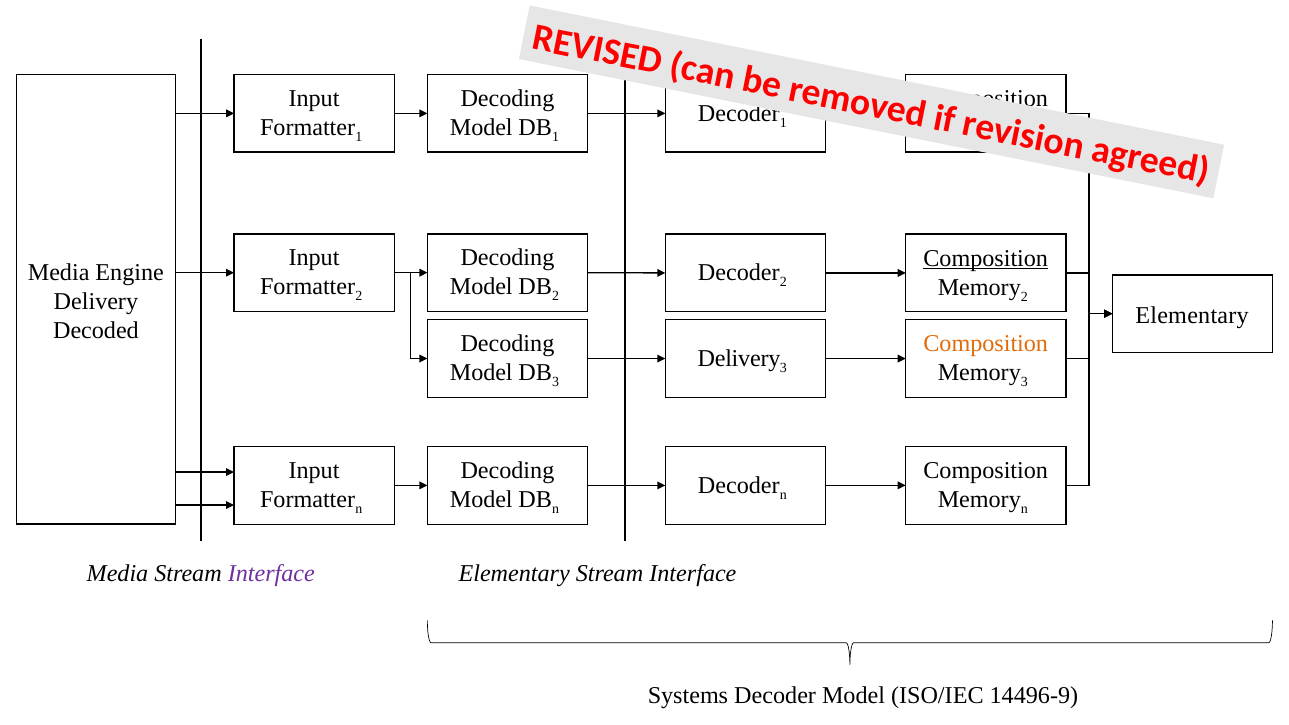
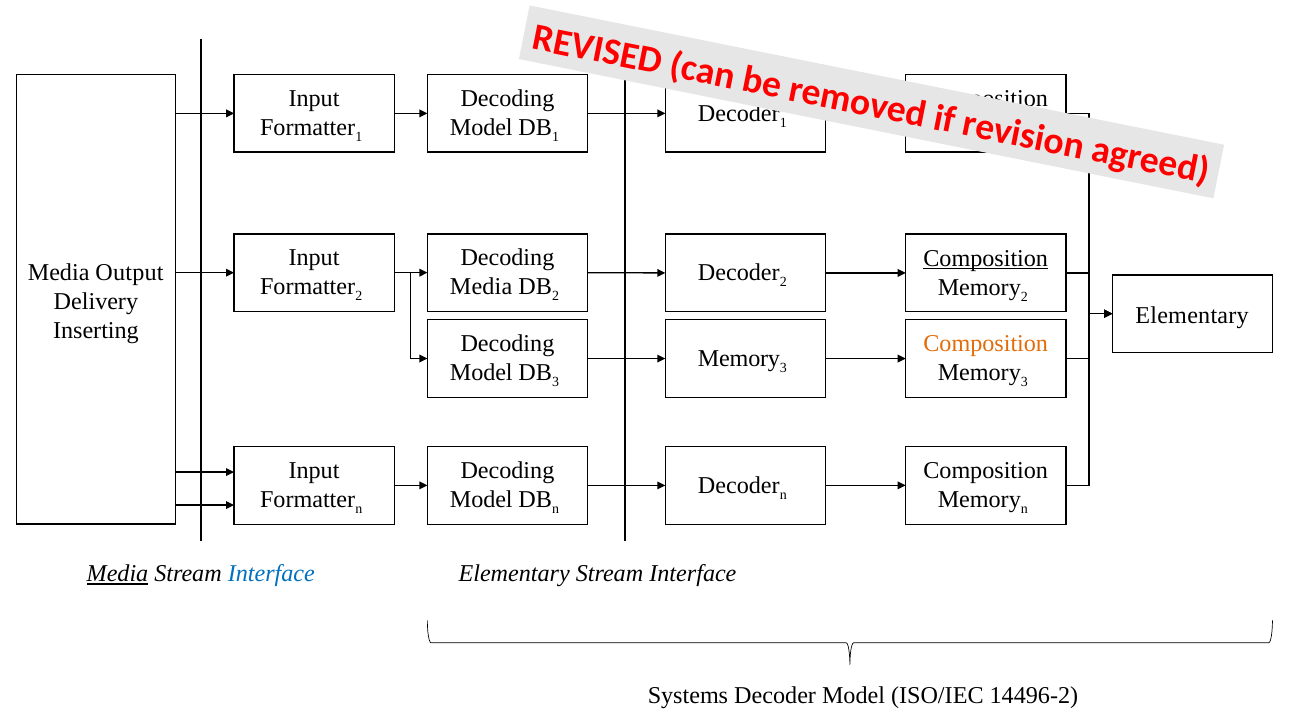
Engine: Engine -> Output (130, 272)
Model: Model -> Media (481, 287)
Decoded: Decoded -> Inserting (96, 330)
Delivery: Delivery -> Memory (739, 358)
Media underline: none -> present (117, 574)
Interface colour: purple -> blue (271, 574)
14496-9: 14496-9 -> 14496-2 (1034, 695)
